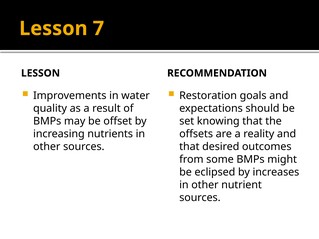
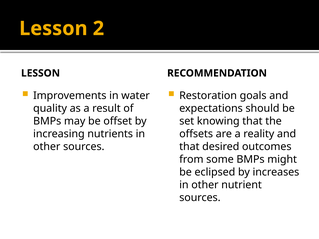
7: 7 -> 2 (98, 29)
